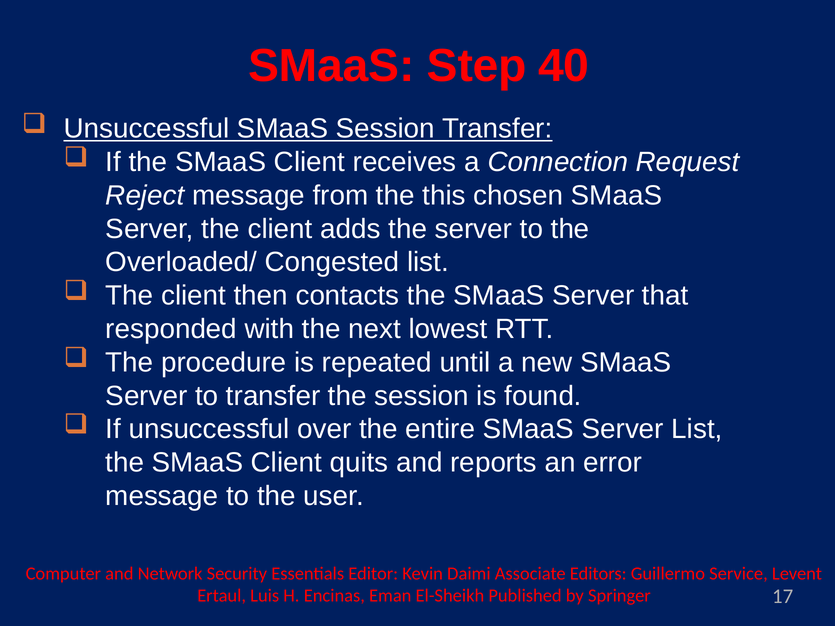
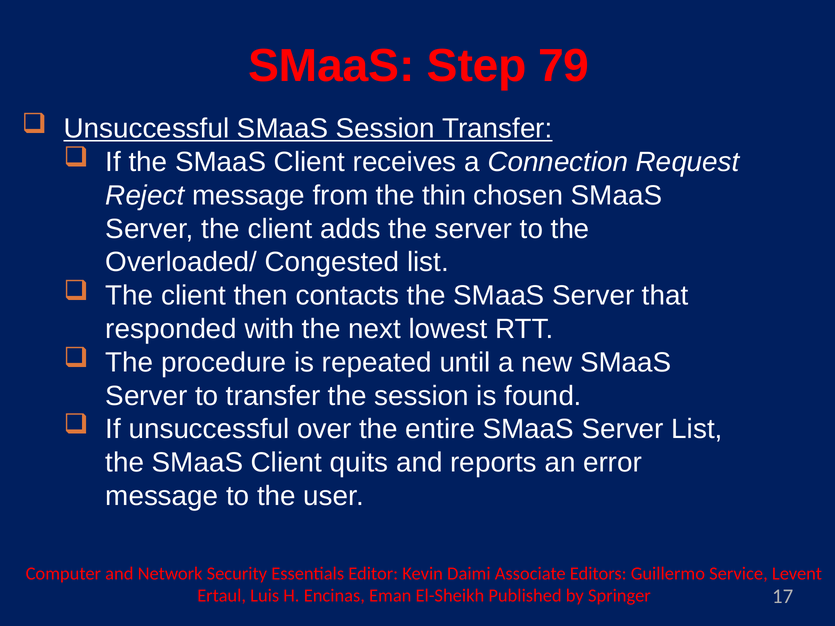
40: 40 -> 79 (564, 66)
this: this -> thin (444, 196)
